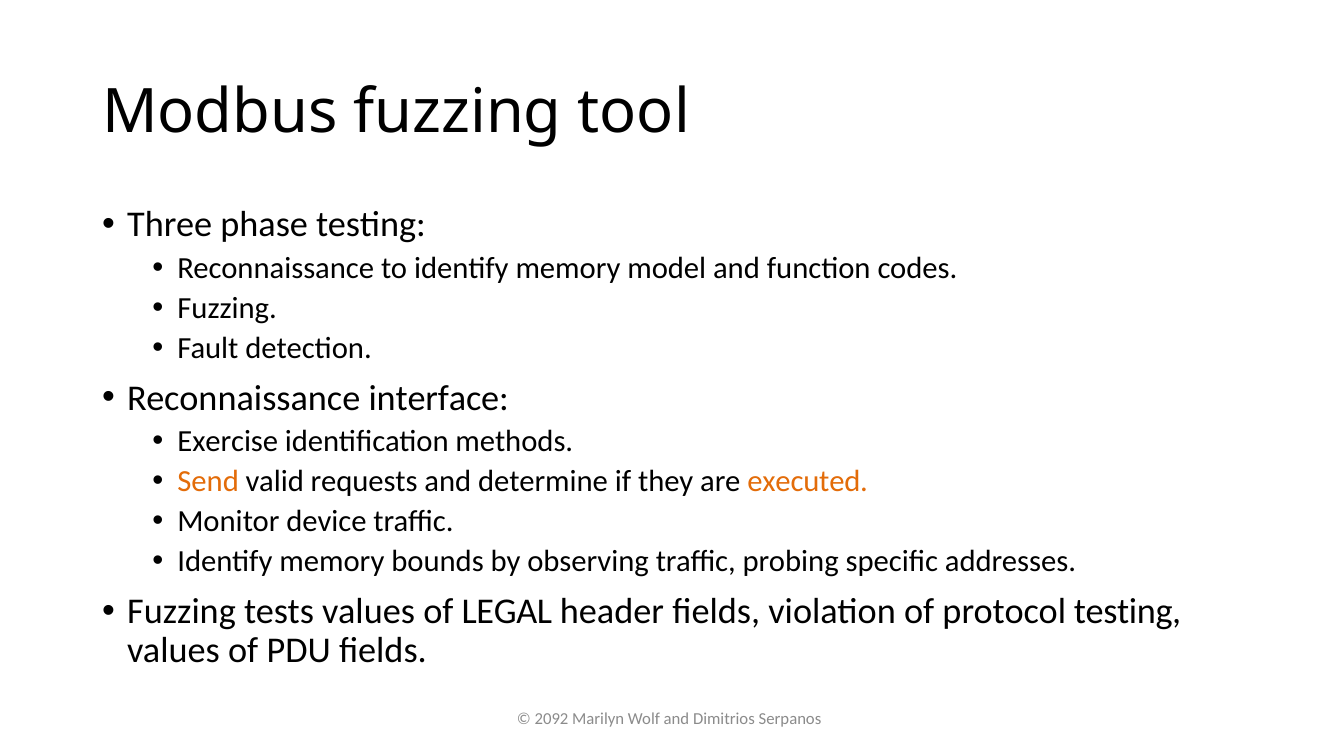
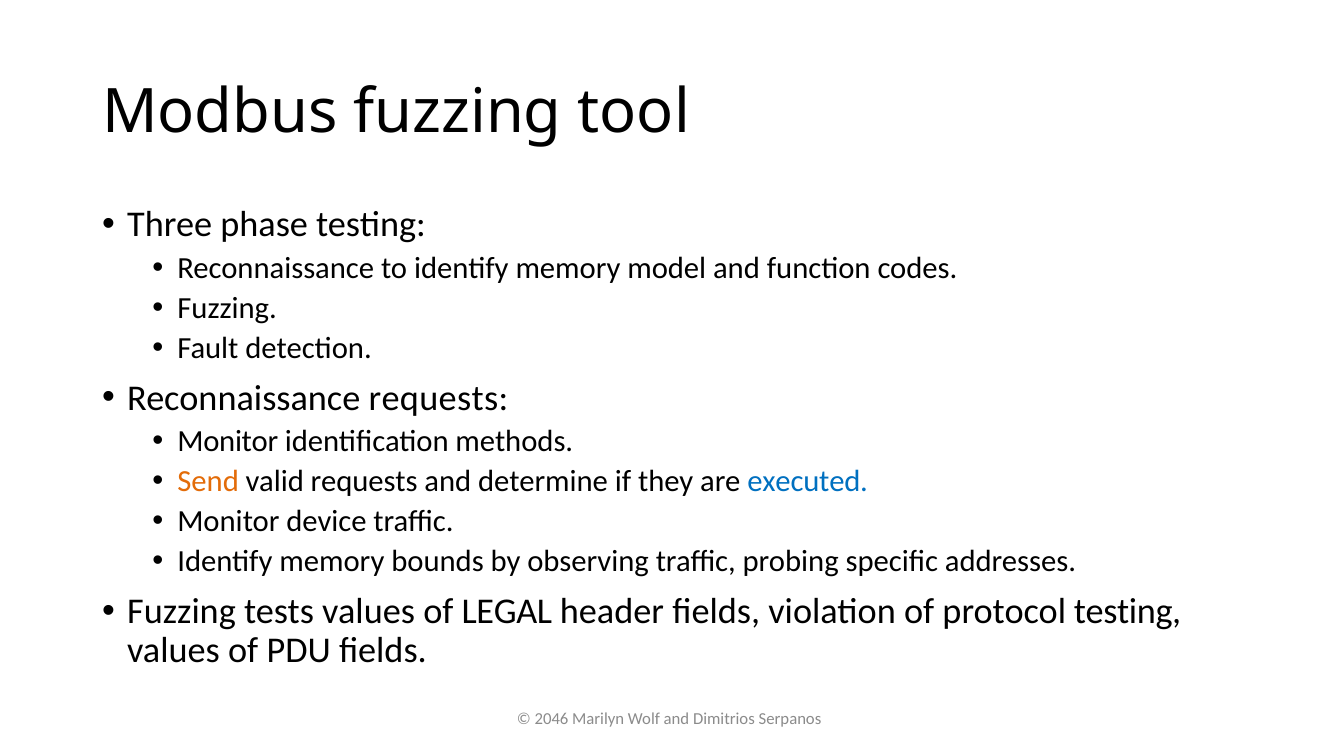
Reconnaissance interface: interface -> requests (438, 398)
Exercise: Exercise -> Monitor (228, 441)
executed colour: orange -> blue (808, 481)
2092: 2092 -> 2046 (552, 719)
